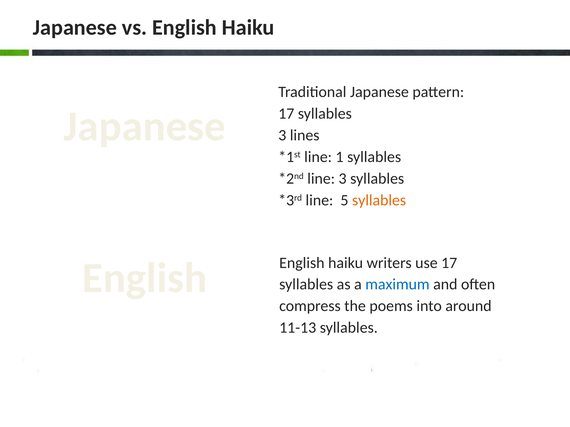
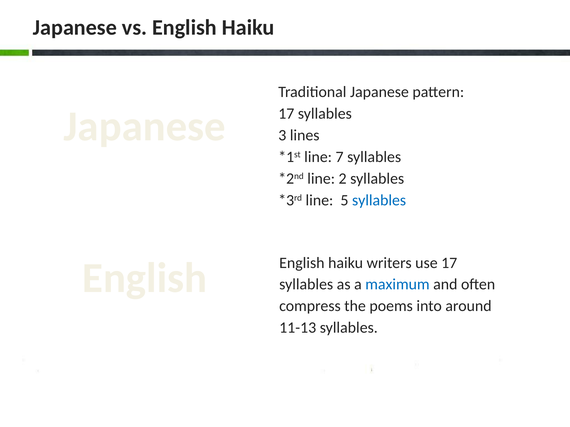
1: 1 -> 7 (340, 157)
line 3: 3 -> 2 (343, 179)
syllables colour: orange -> blue (379, 200)
